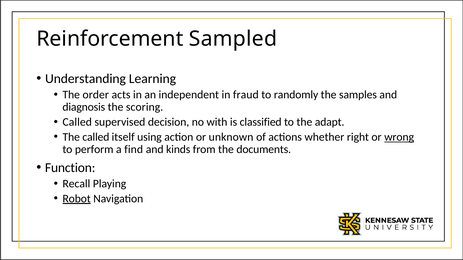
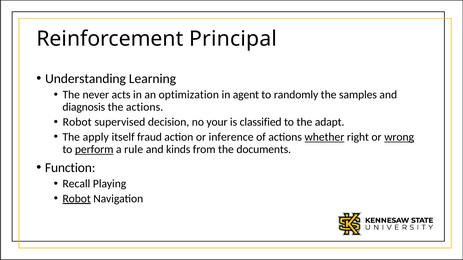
Sampled: Sampled -> Principal (233, 39)
order: order -> never (96, 95)
independent: independent -> optimization (189, 95)
fraud: fraud -> agent (246, 95)
the scoring: scoring -> actions (145, 107)
Called: Called -> Robot (77, 122)
with: with -> your (217, 122)
The called: called -> apply (96, 137)
using: using -> fraud (150, 137)
unknown: unknown -> inference (231, 137)
whether underline: none -> present (324, 137)
perform underline: none -> present (94, 150)
find: find -> rule (134, 150)
